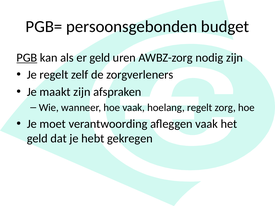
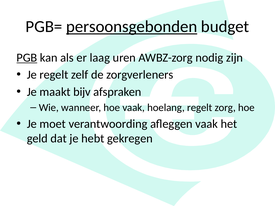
persoonsgebonden underline: none -> present (132, 27)
er geld: geld -> laag (100, 58)
maakt zijn: zijn -> bijv (82, 92)
